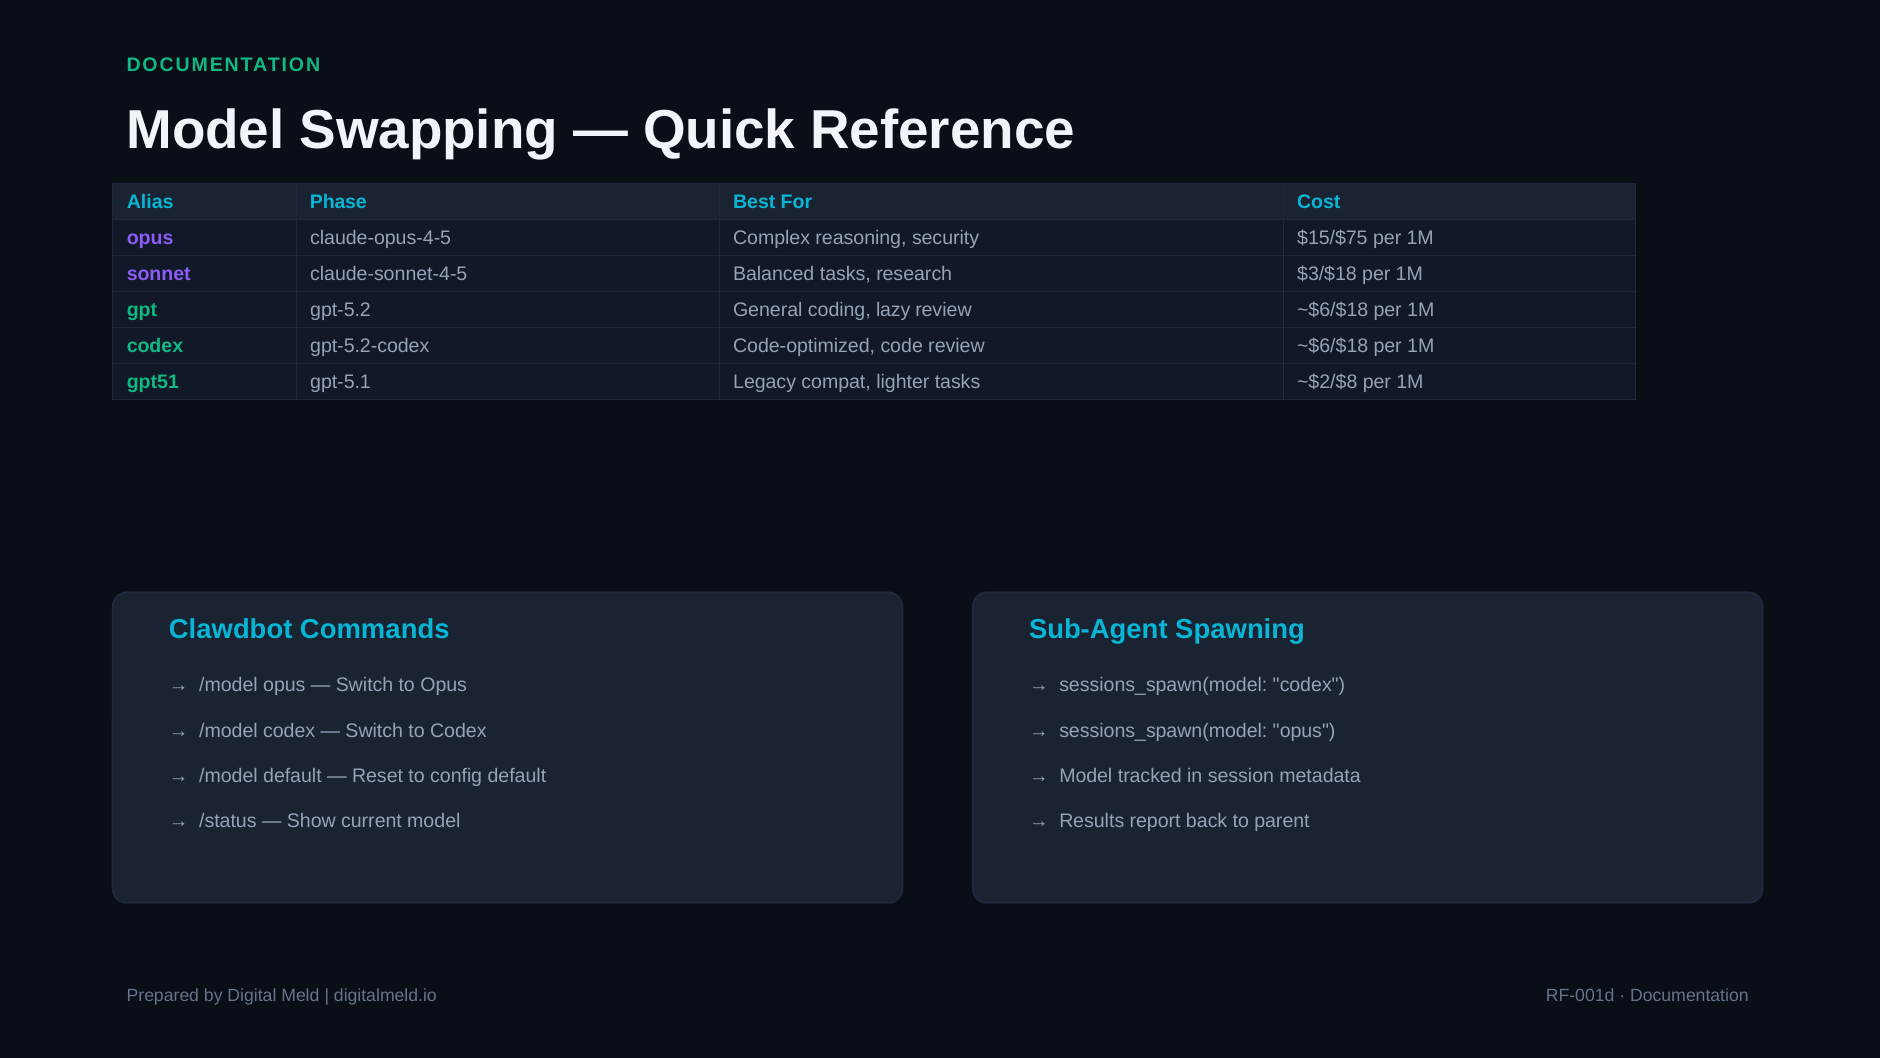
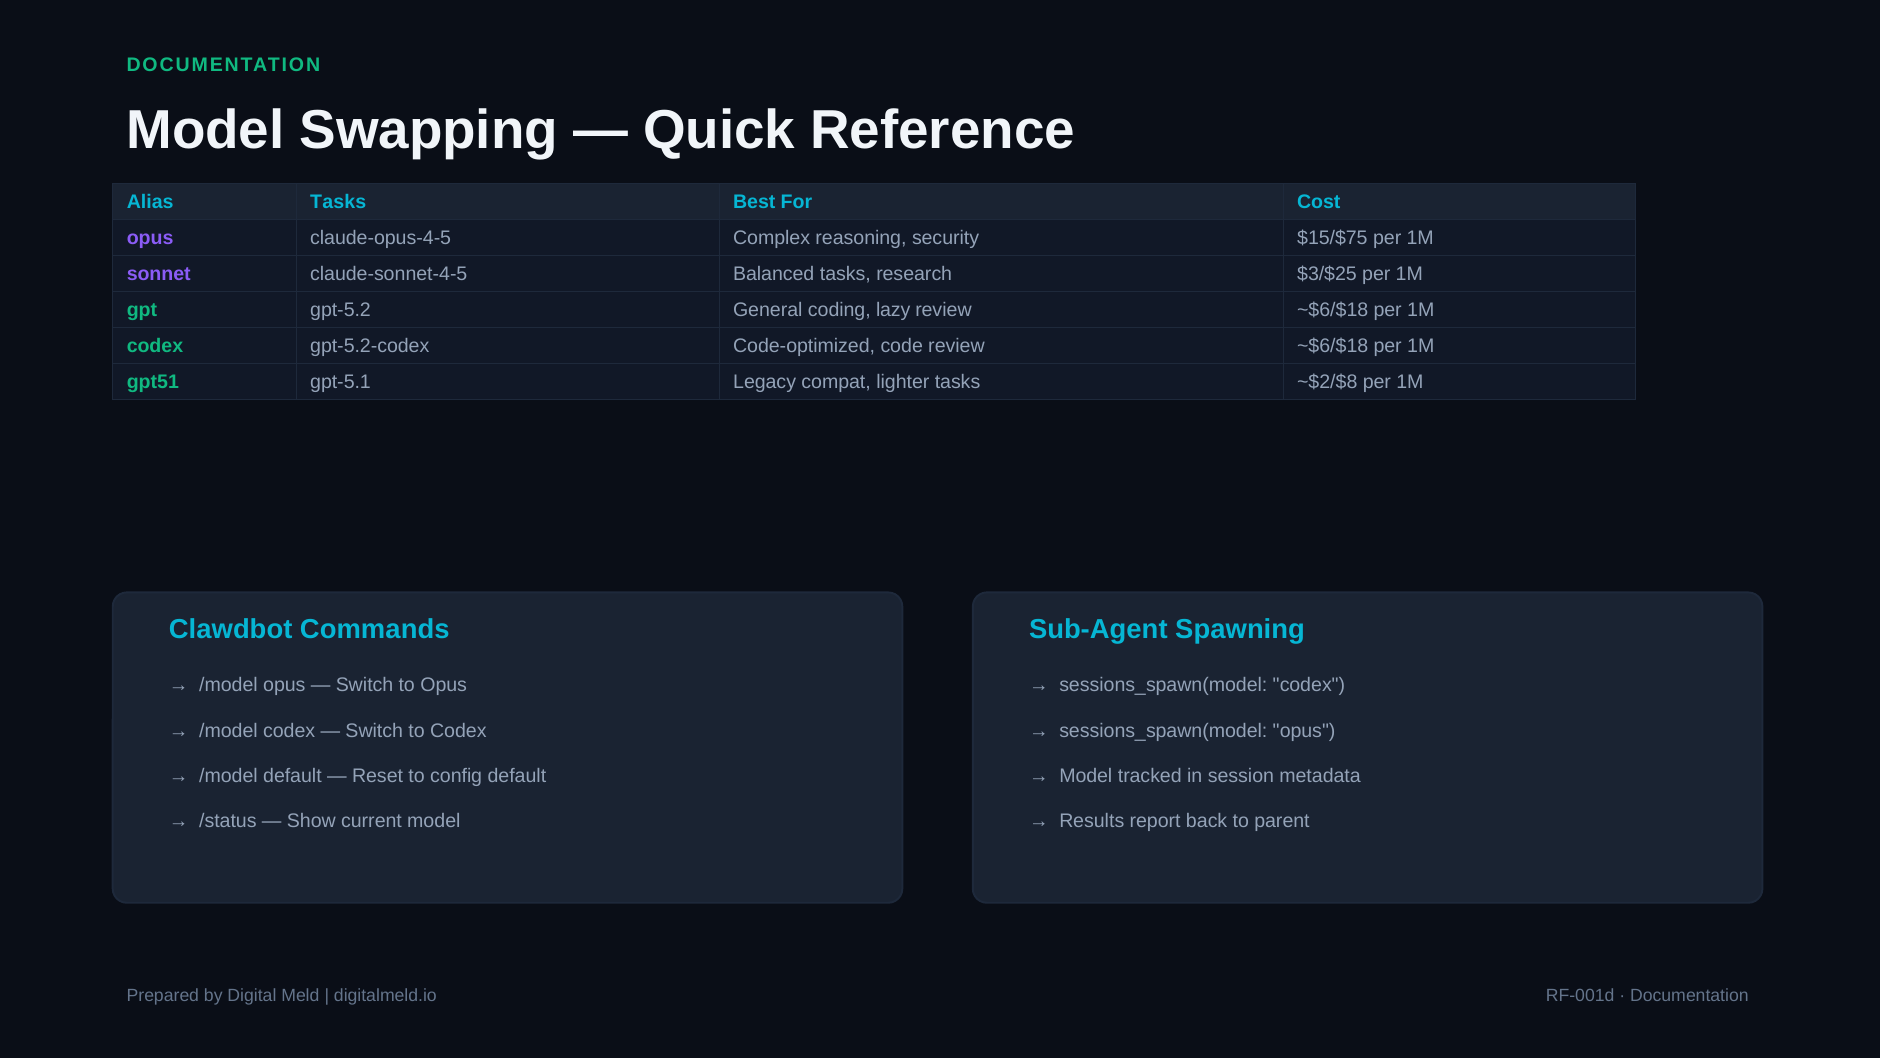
Alias Phase: Phase -> Tasks (338, 202)
$3/$18: $3/$18 -> $3/$25 (1327, 274)
